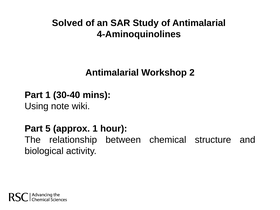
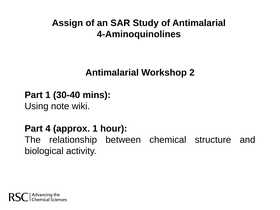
Solved: Solved -> Assign (67, 23)
5: 5 -> 4 (48, 129)
